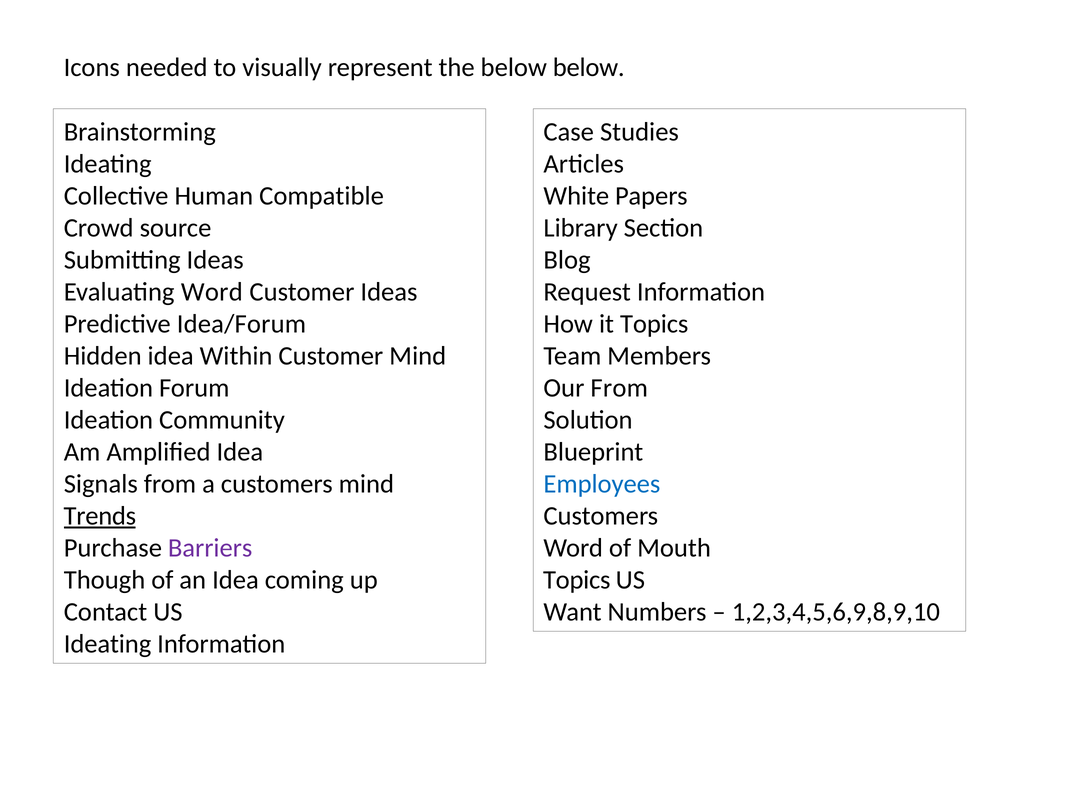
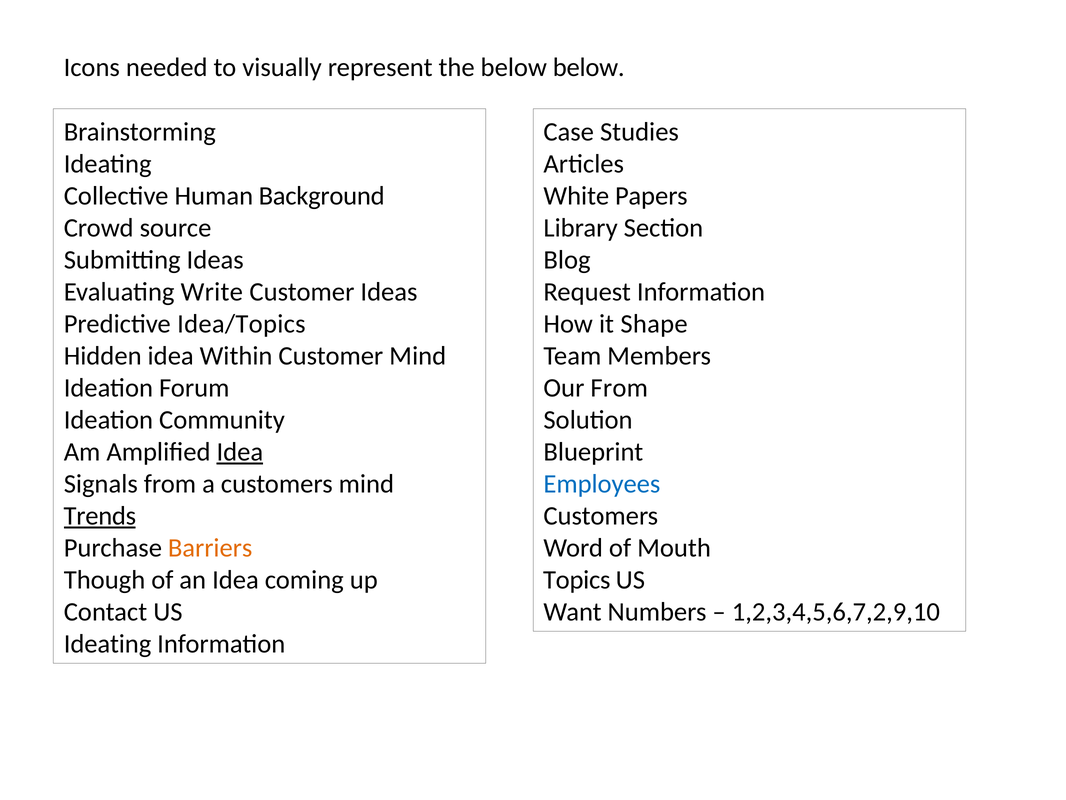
Compatible: Compatible -> Background (322, 196)
Evaluating Word: Word -> Write (212, 292)
Idea/Forum: Idea/Forum -> Idea/Topics (241, 324)
it Topics: Topics -> Shape (654, 324)
Idea underline: none -> present (240, 452)
Barriers colour: purple -> orange (210, 548)
1,2,3,4,5,6,9,8,9,10: 1,2,3,4,5,6,9,8,9,10 -> 1,2,3,4,5,6,7,2,9,10 (836, 612)
